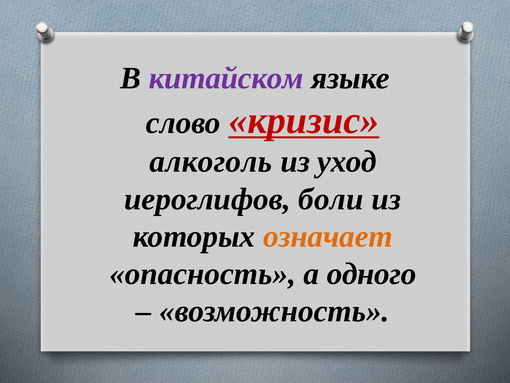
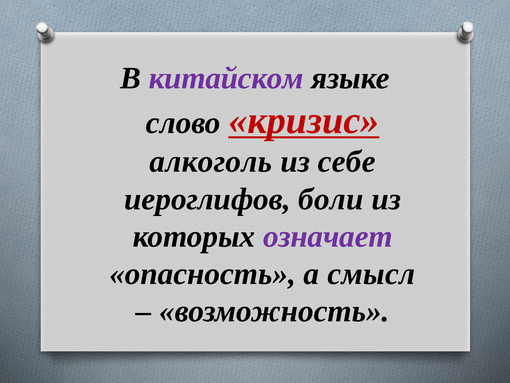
уход: уход -> себе (347, 161)
означает colour: orange -> purple (328, 236)
одного: одного -> смысл (371, 274)
